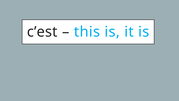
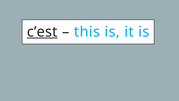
c’est underline: none -> present (42, 32)
